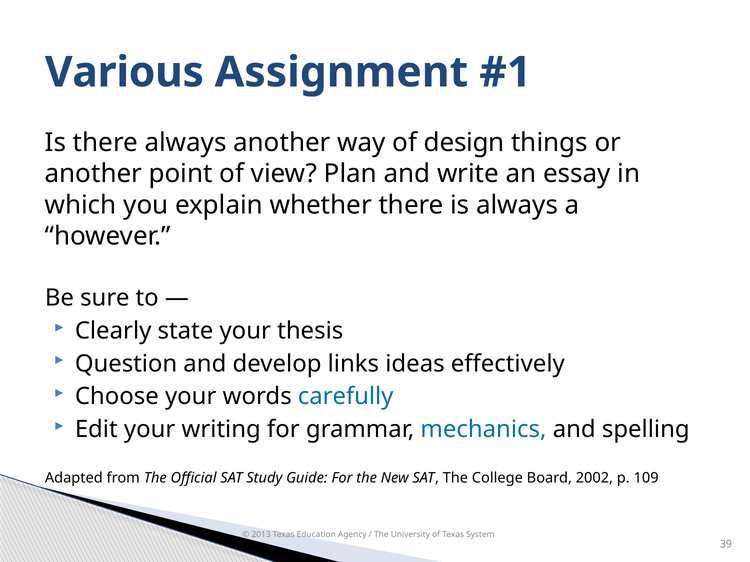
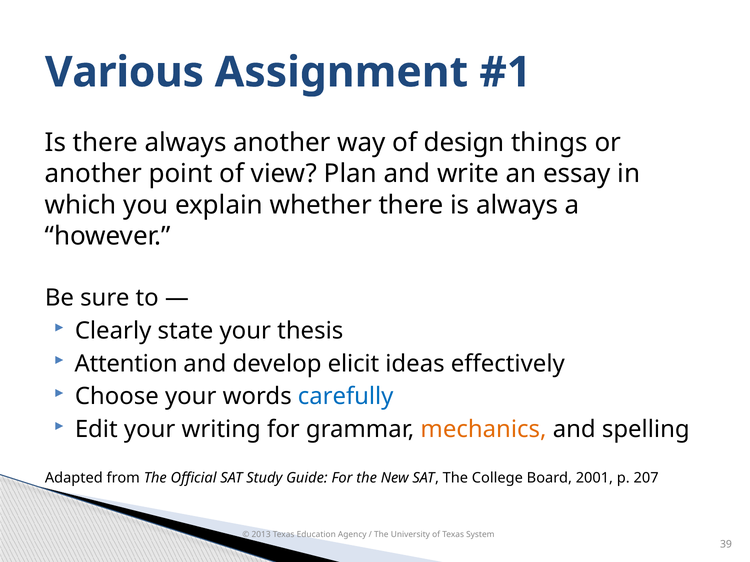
Question: Question -> Attention (126, 364)
links: links -> elicit (353, 364)
mechanics colour: blue -> orange (483, 430)
2002: 2002 -> 2001 (594, 478)
109: 109 -> 207 (646, 478)
